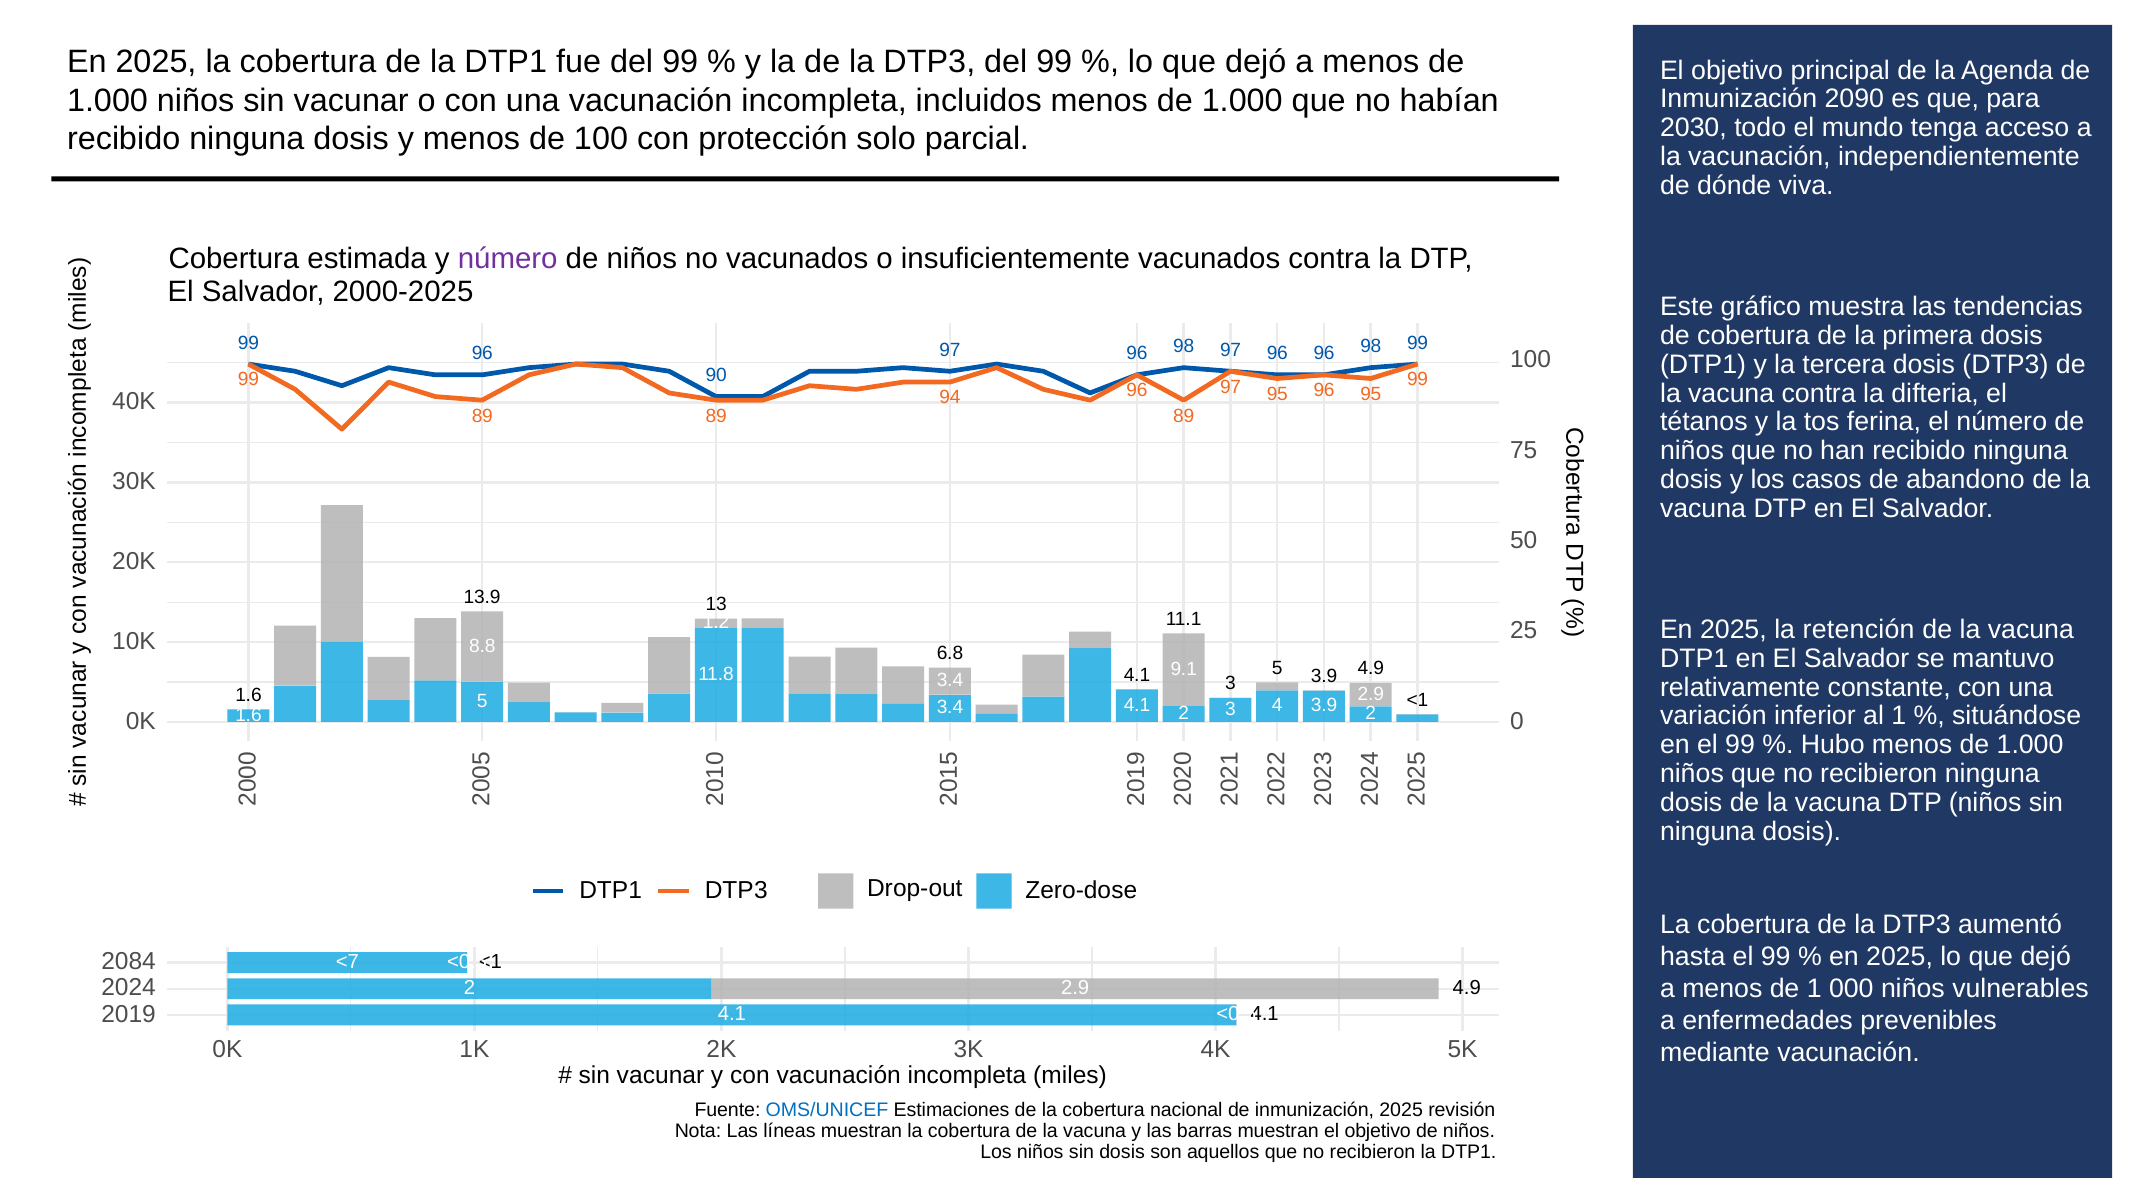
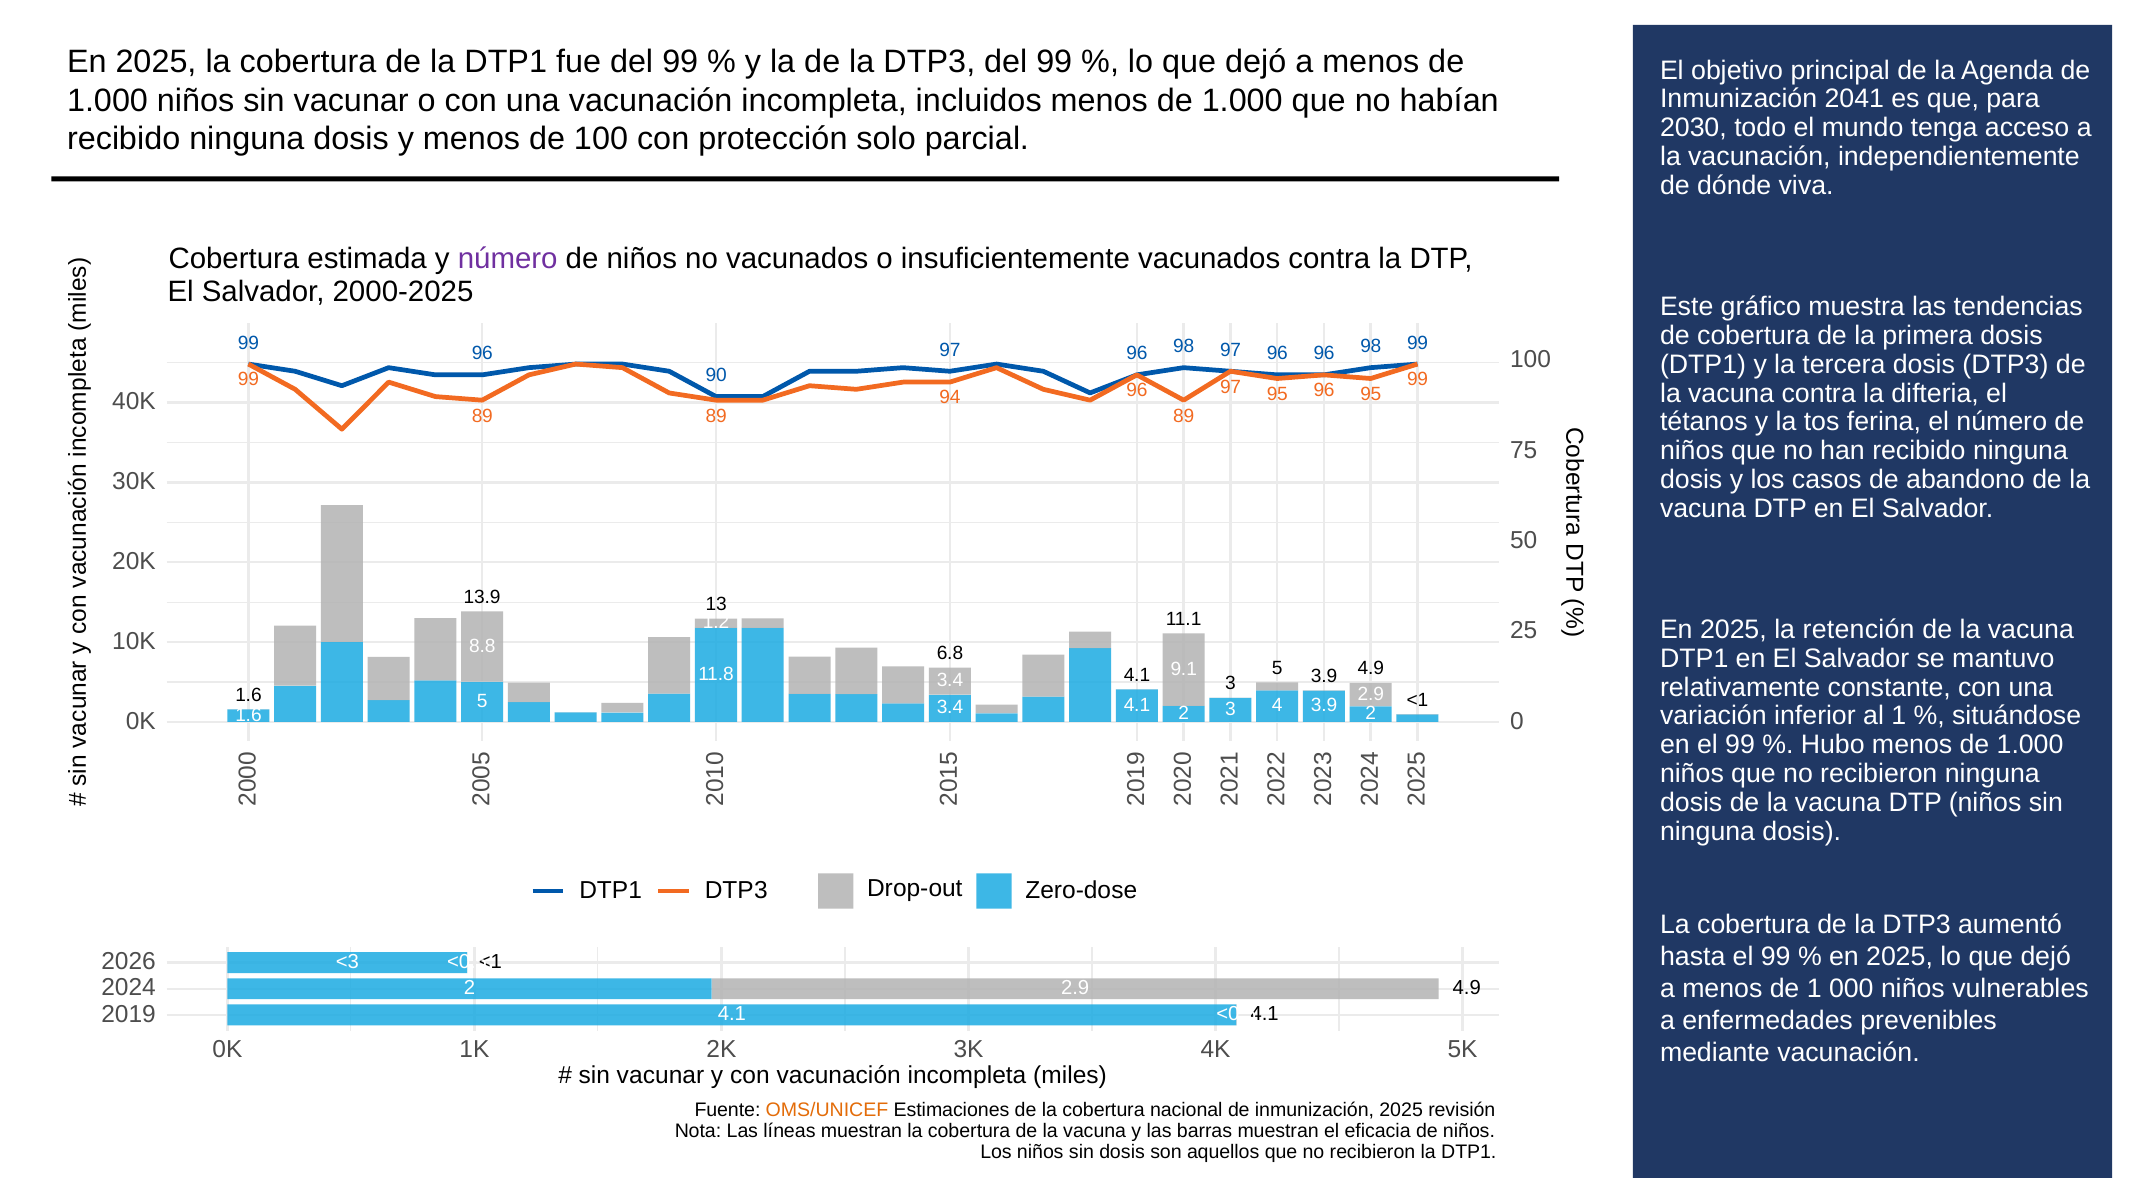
2090: 2090 -> 2041 (1854, 99)
2084: 2084 -> 2026 (129, 962)
<7: <7 -> <3 (347, 962)
OMS/UNICEF colour: blue -> orange (827, 1110)
muestran el objetivo: objetivo -> eficacia (1378, 1131)
